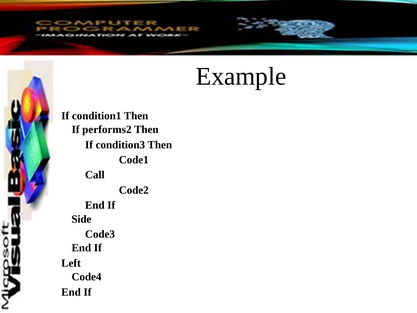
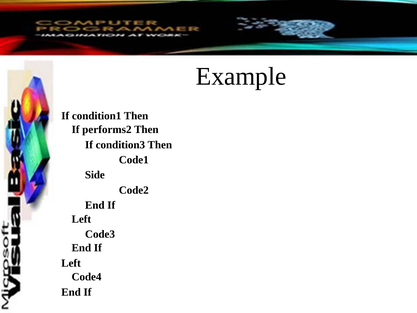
Call: Call -> Side (95, 175)
Side: Side -> Left (81, 219)
